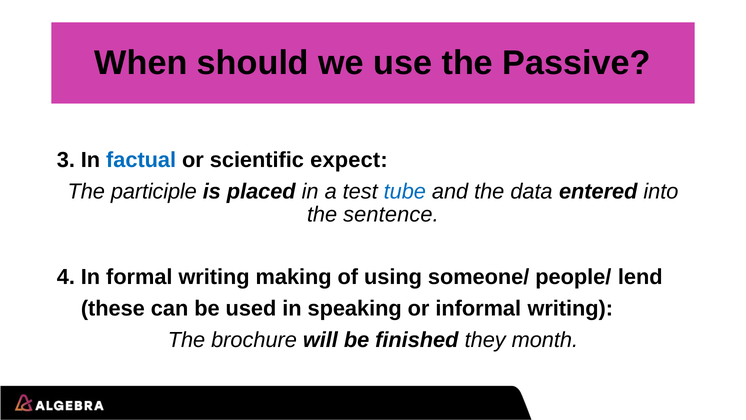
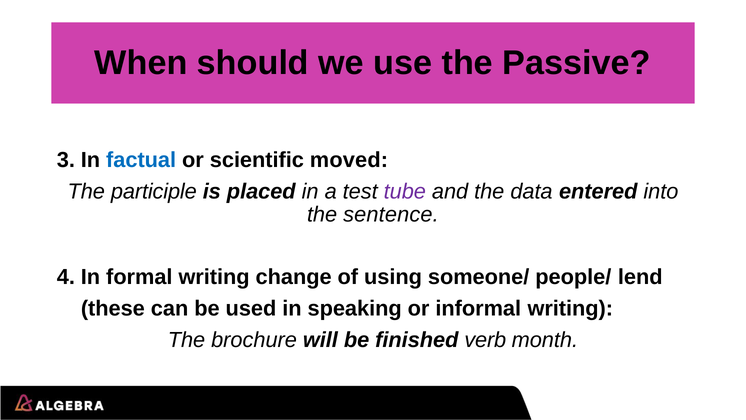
expect: expect -> moved (349, 160)
tube colour: blue -> purple (405, 191)
making: making -> change (294, 277)
they: they -> verb (485, 340)
